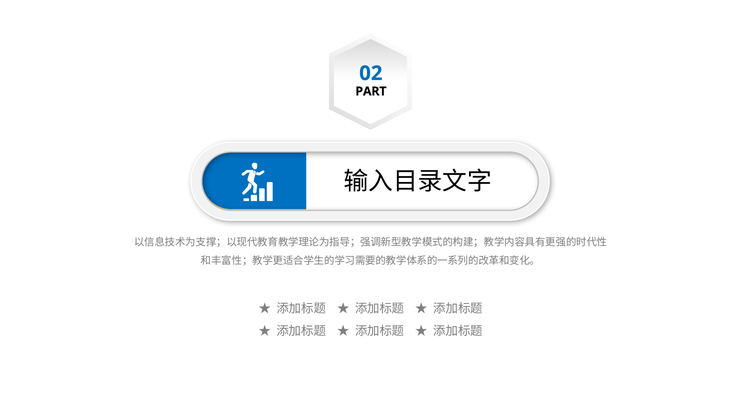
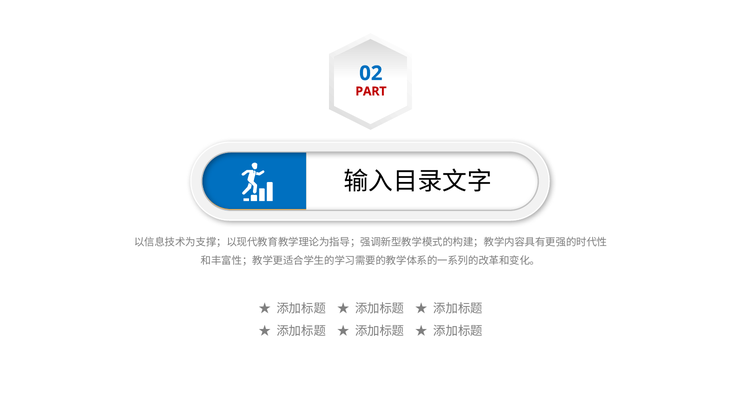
PART colour: black -> red (371, 91)
